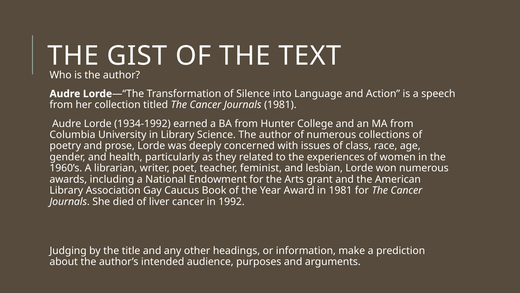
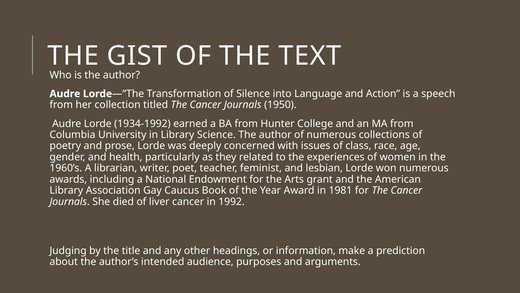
Journals 1981: 1981 -> 1950 (280, 105)
